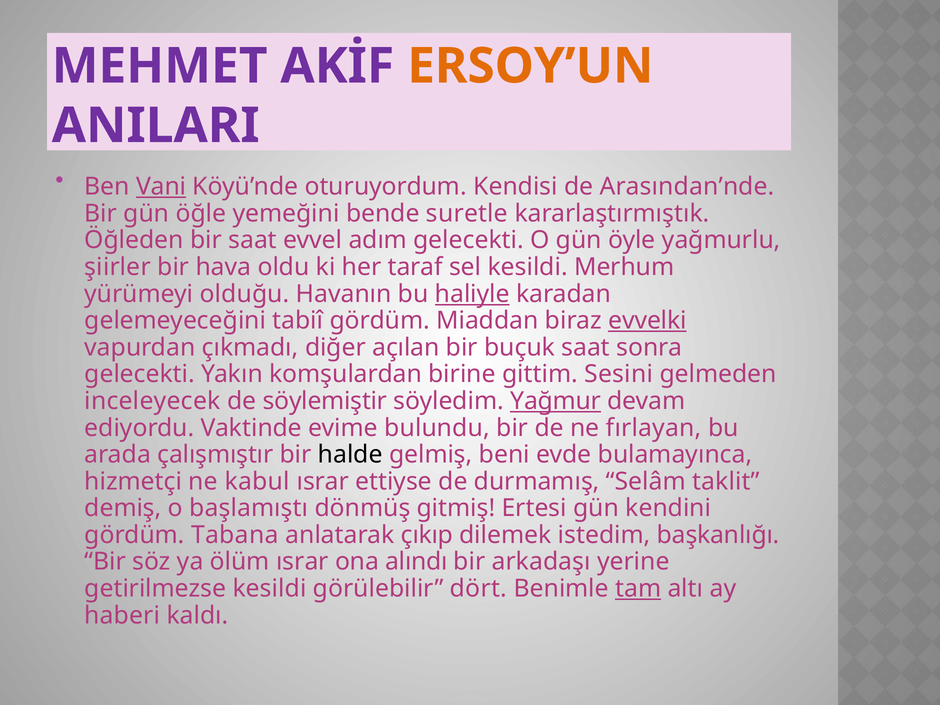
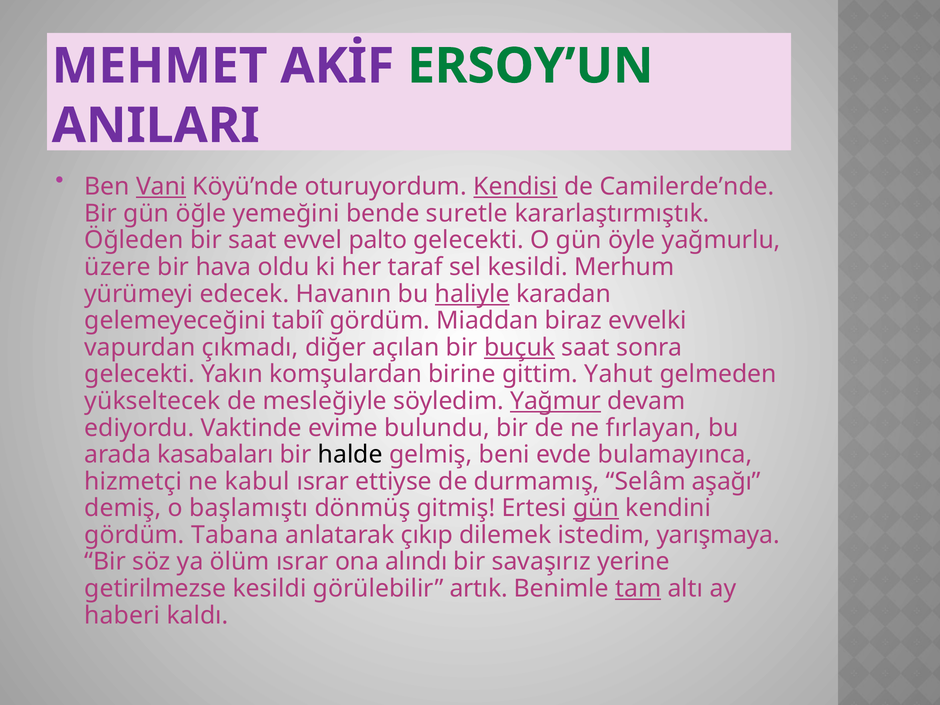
ERSOY’UN colour: orange -> green (530, 66)
Kendisi underline: none -> present (515, 187)
Arasından’nde: Arasından’nde -> Camilerde’nde (687, 187)
adım: adım -> palto (378, 240)
şiirler: şiirler -> üzere (118, 267)
olduğu: olduğu -> edecek (245, 294)
evvelki underline: present -> none (647, 321)
buçuk underline: none -> present (520, 347)
Sesini: Sesini -> Yahut (619, 374)
inceleyecek: inceleyecek -> yükseltecek (153, 401)
söylemiştir: söylemiştir -> mesleğiyle (325, 401)
çalışmıştır: çalışmıştır -> kasabaları (215, 455)
taklit: taklit -> aşağı (726, 481)
gün underline: none -> present (596, 508)
başkanlığı: başkanlığı -> yarışmaya (718, 535)
arkadaşı: arkadaşı -> savaşırız (541, 562)
dört: dört -> artık (479, 589)
